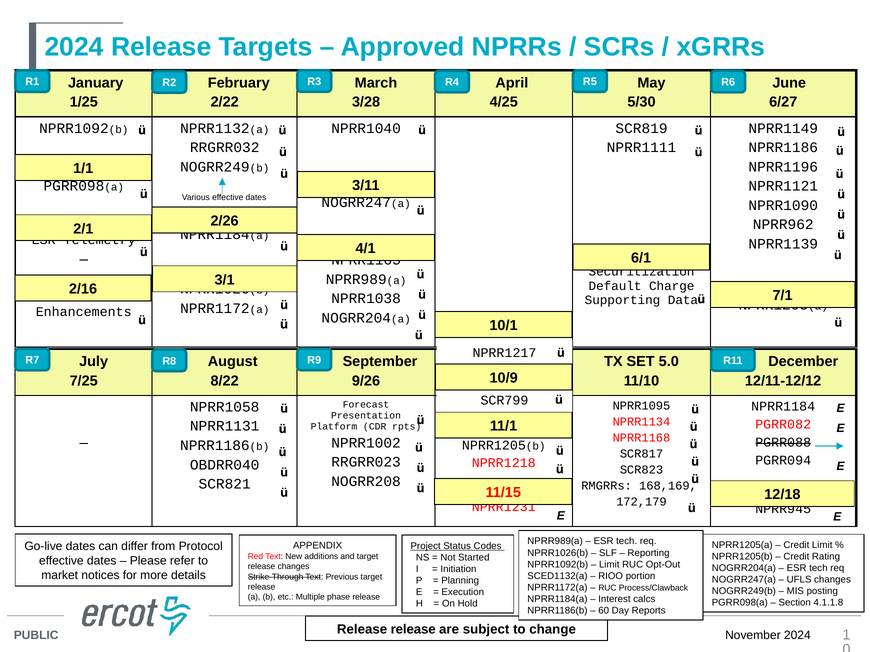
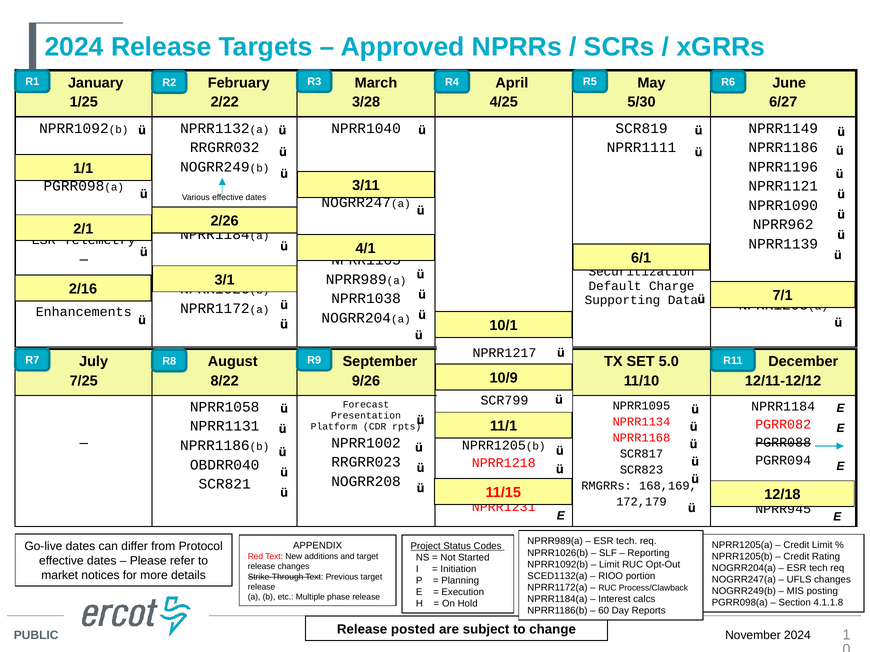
Release release: release -> posted (413, 630)
